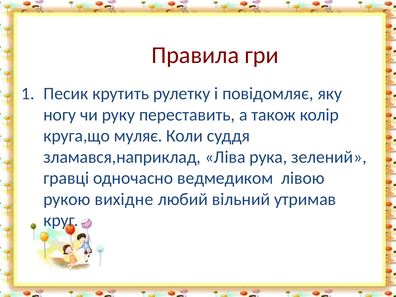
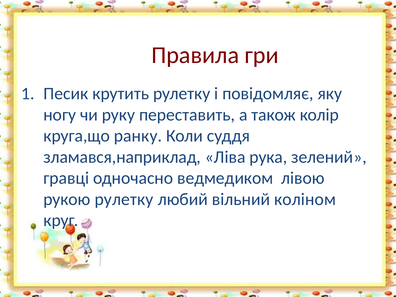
муляє: муляє -> ранку (138, 136)
рукою вихідне: вихідне -> рулетку (124, 199)
утримав: утримав -> коліном (305, 199)
